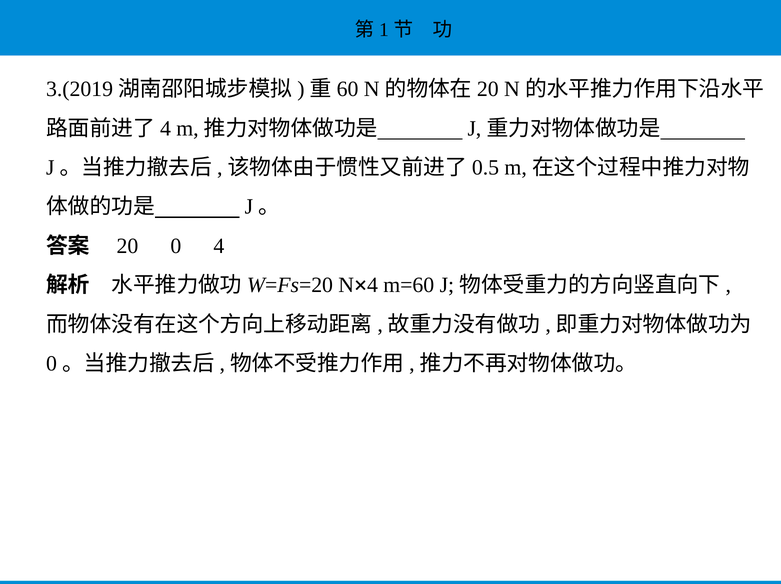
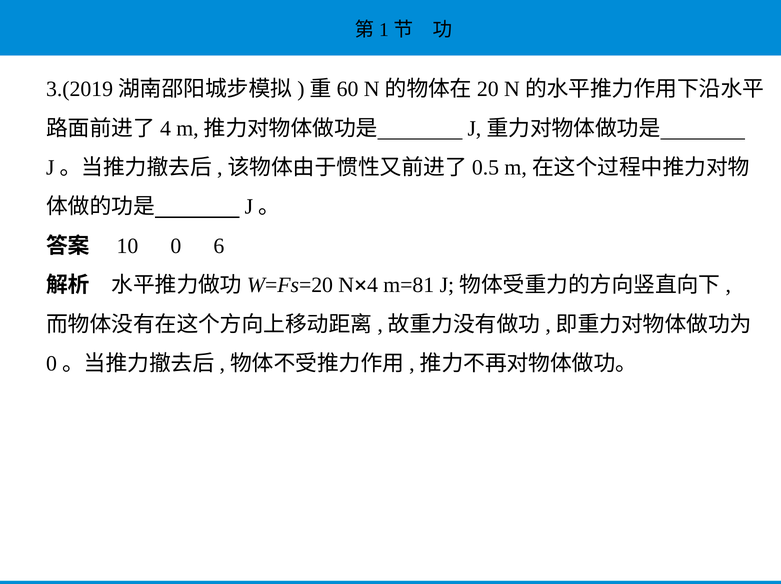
20: 20 -> 10 (127, 246)
4: 4 -> 6 (219, 246)
m=60: m=60 -> m=81 (409, 285)
